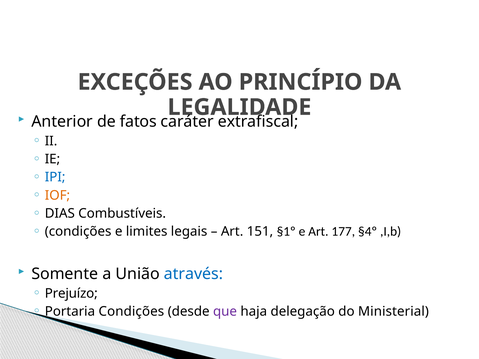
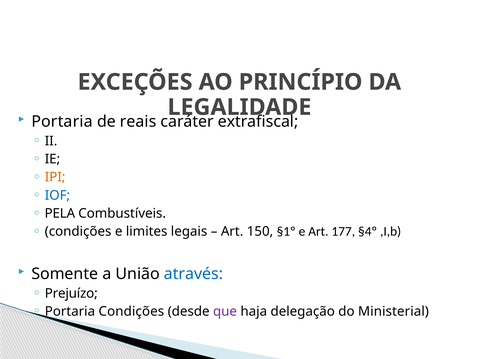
Anterior: Anterior -> Portaria (62, 122)
fatos: fatos -> reais (138, 122)
IPI colour: blue -> orange (55, 177)
IOF colour: orange -> blue (57, 195)
DIAS: DIAS -> PELA (60, 214)
151: 151 -> 150 (260, 232)
